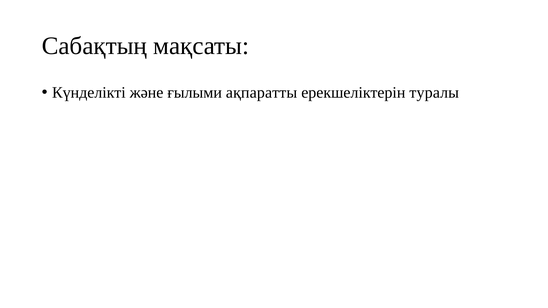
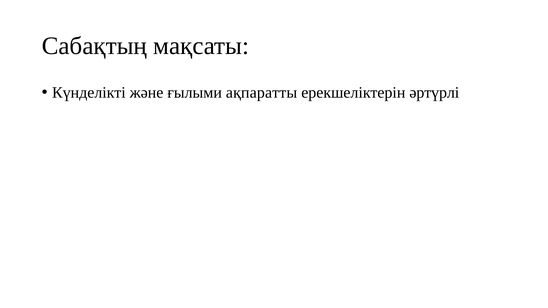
туралы: туралы -> әртүрлі (434, 93)
